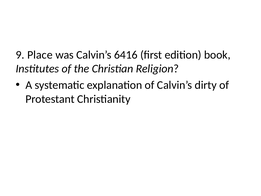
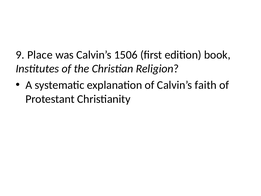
6416: 6416 -> 1506 (126, 55)
dirty: dirty -> faith (206, 85)
